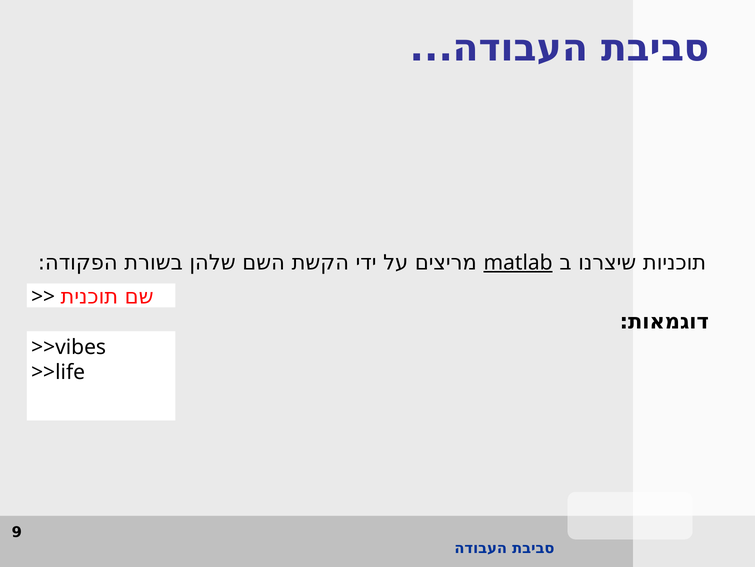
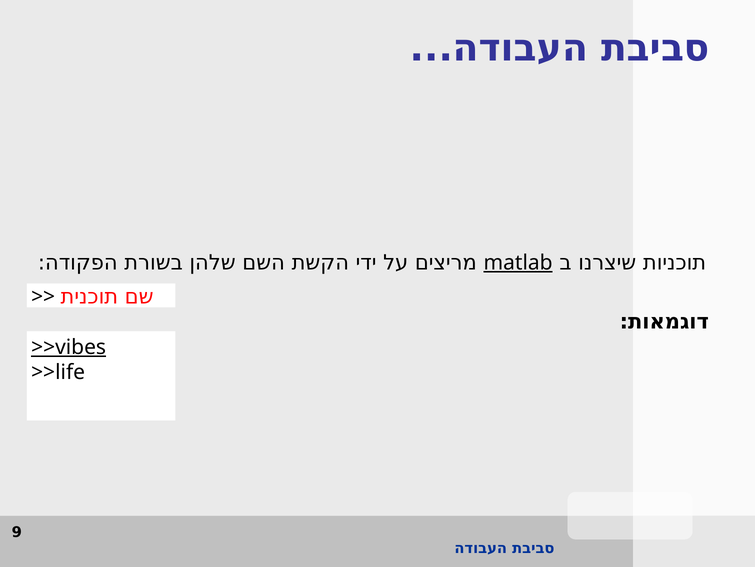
>>vibes underline: none -> present (69, 347)
